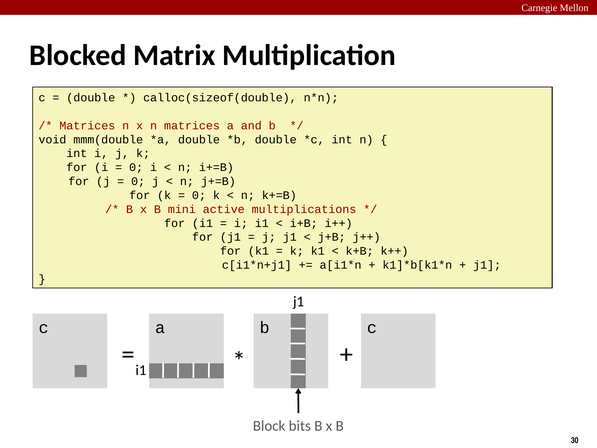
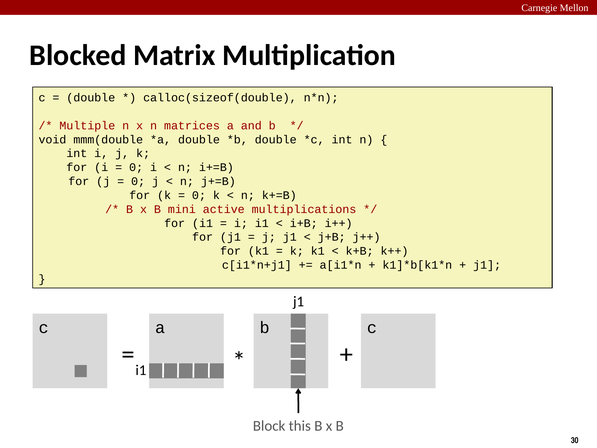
Matrices: Matrices -> Multiple (87, 126)
bits: bits -> this (300, 426)
